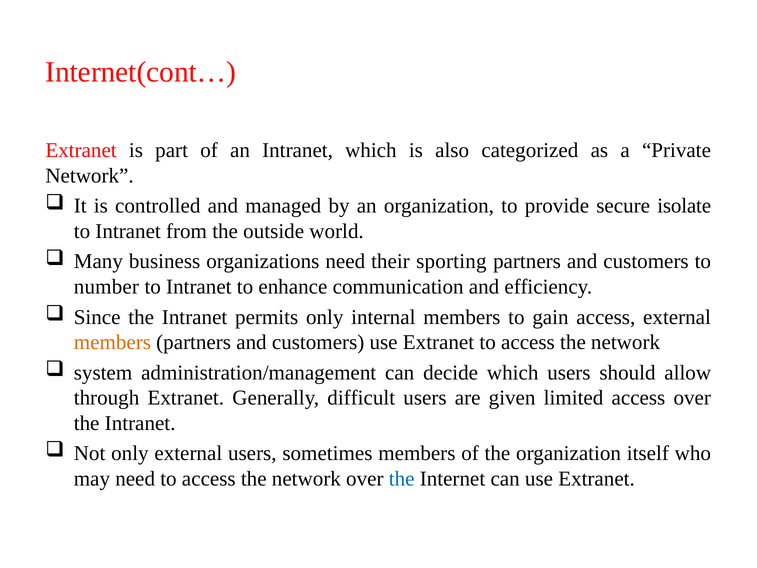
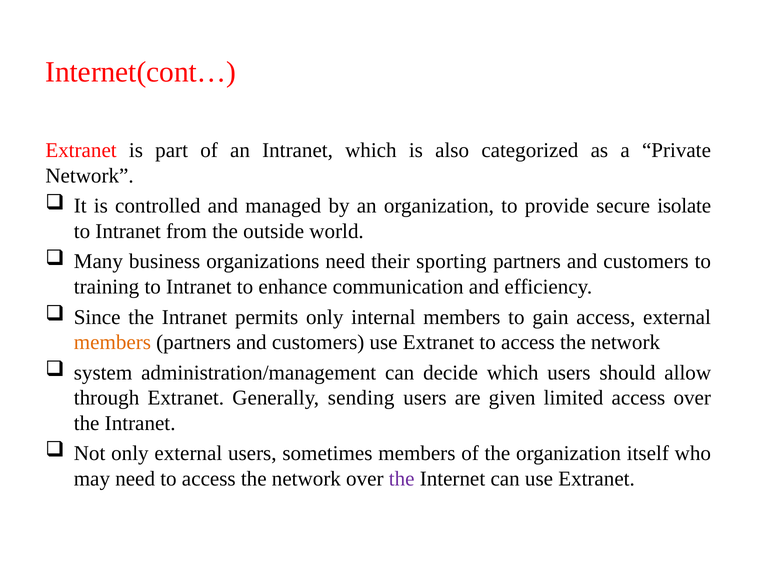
number: number -> training (107, 287)
difficult: difficult -> sending (361, 398)
the colour: blue -> purple (402, 478)
